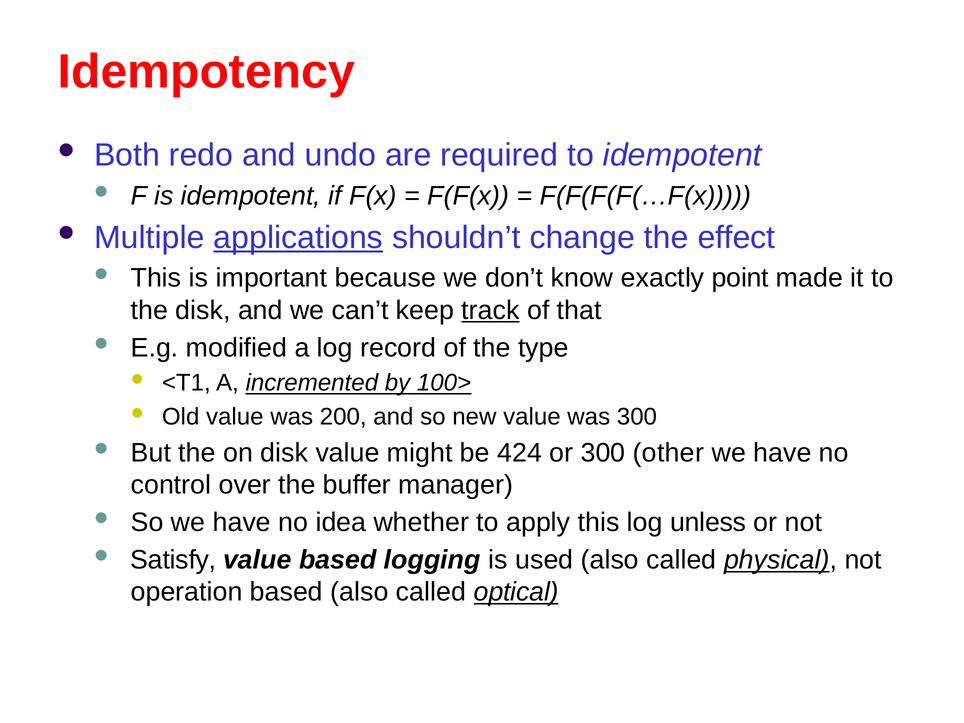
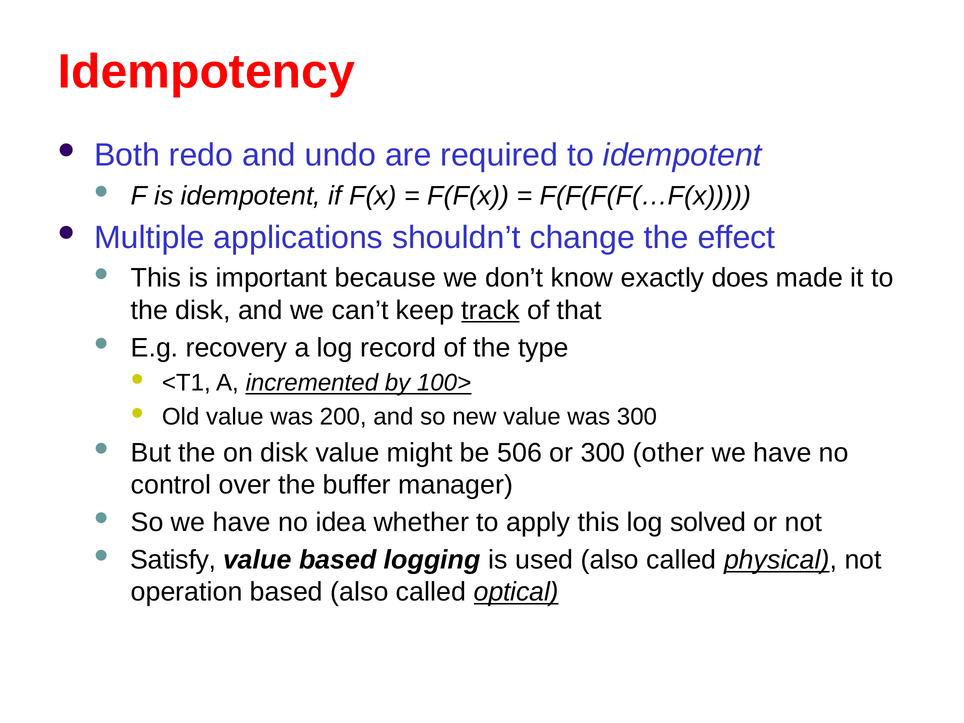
applications underline: present -> none (298, 238)
point: point -> does (740, 278)
modified: modified -> recovery (237, 348)
424: 424 -> 506 (520, 453)
unless: unless -> solved (708, 522)
